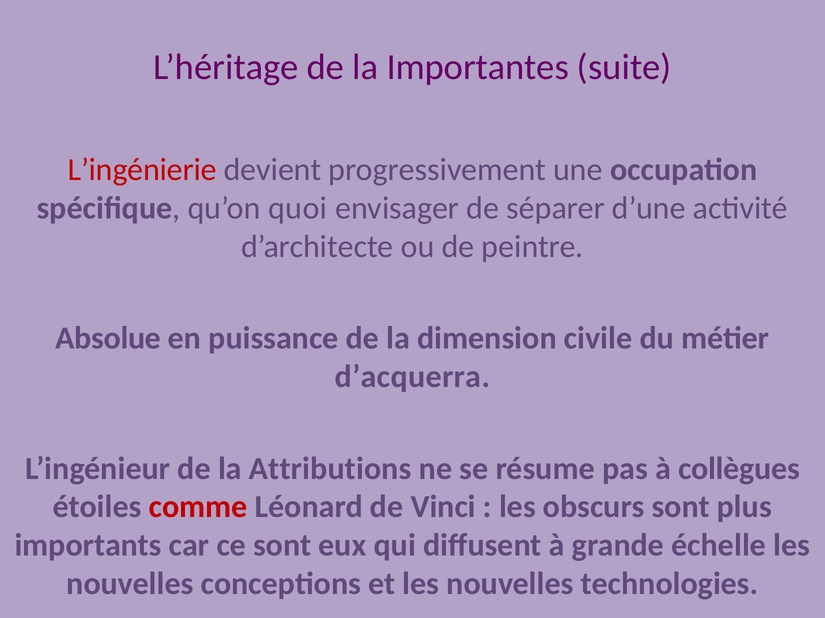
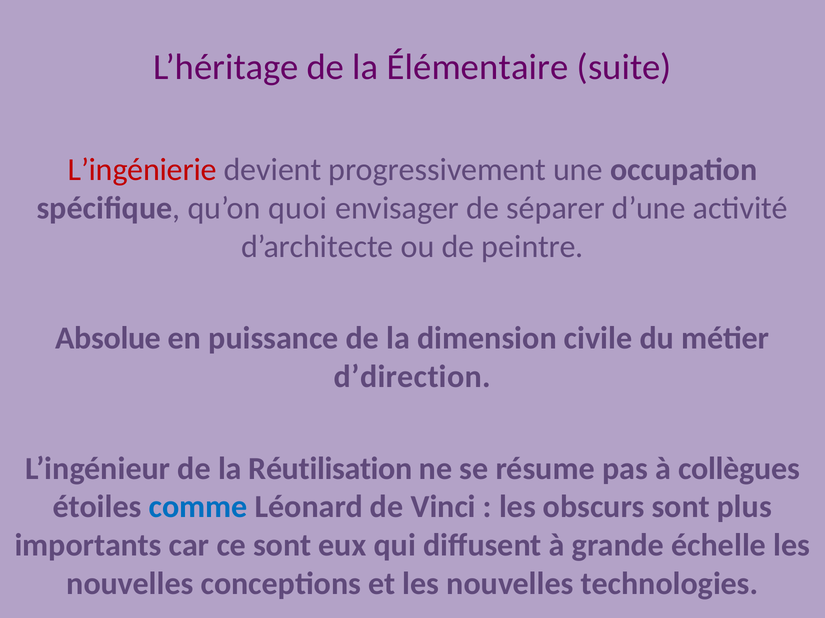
Importantes: Importantes -> Élémentaire (478, 67)
d’acquerra: d’acquerra -> d’direction (412, 377)
Attributions: Attributions -> Réutilisation (330, 469)
comme colour: red -> blue (198, 508)
